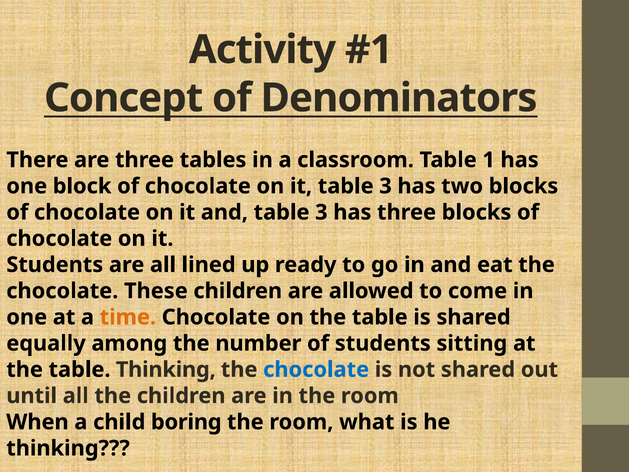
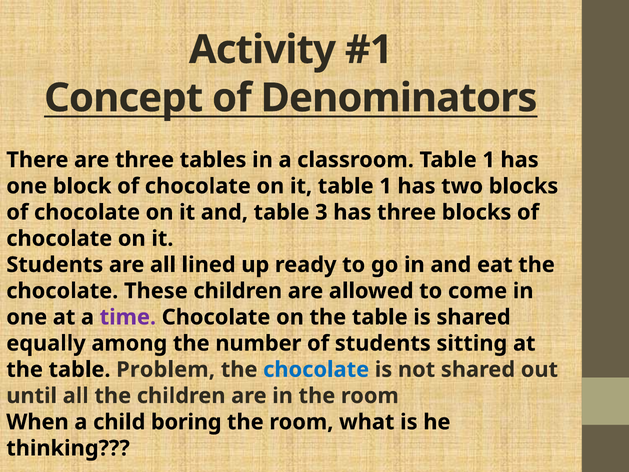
it table 3: 3 -> 1 (386, 186)
time colour: orange -> purple (128, 317)
table Thinking: Thinking -> Problem (166, 369)
